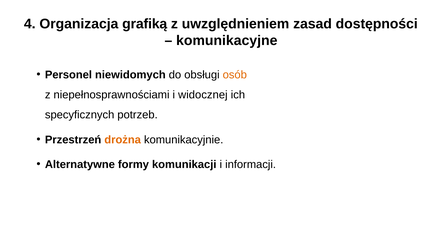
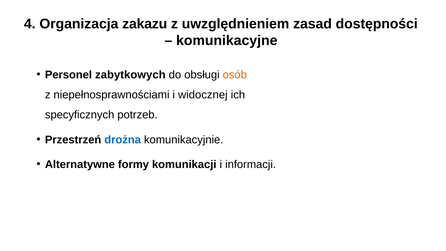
grafiką: grafiką -> zakazu (145, 24)
niewidomych: niewidomych -> zabytkowych (130, 75)
drożna colour: orange -> blue (123, 140)
